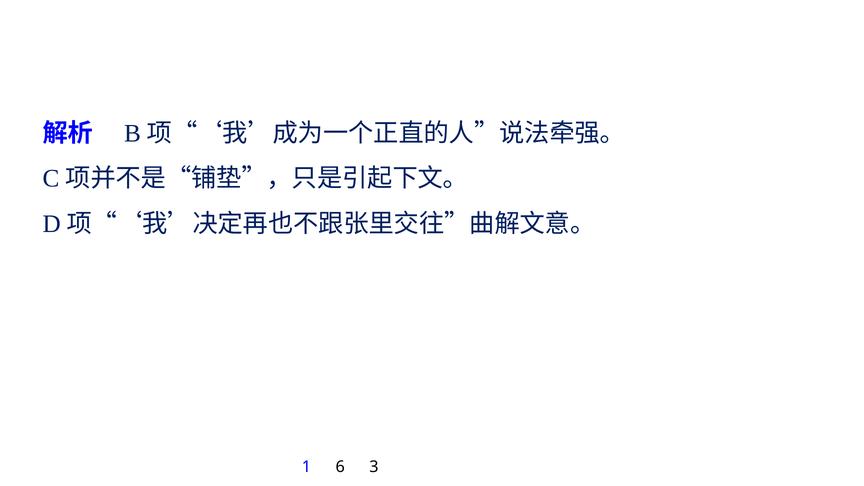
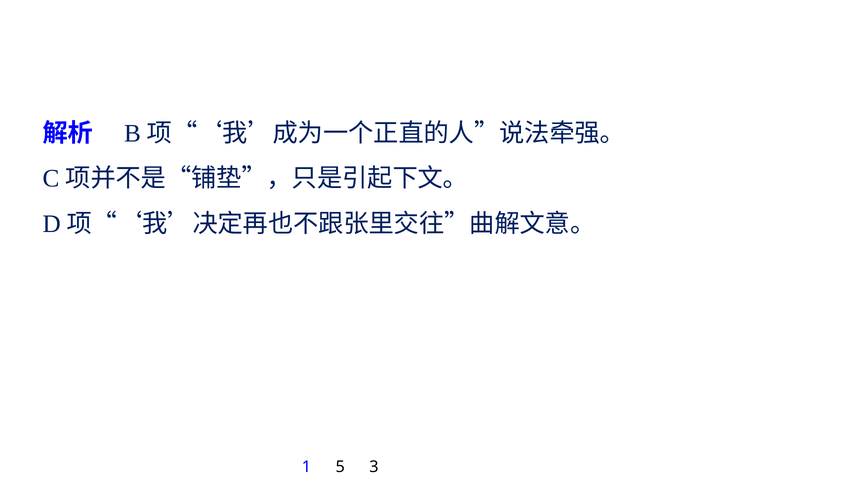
6: 6 -> 5 (340, 467)
